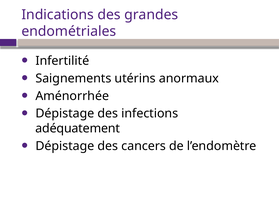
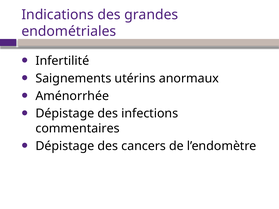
adéquatement: adéquatement -> commentaires (78, 129)
